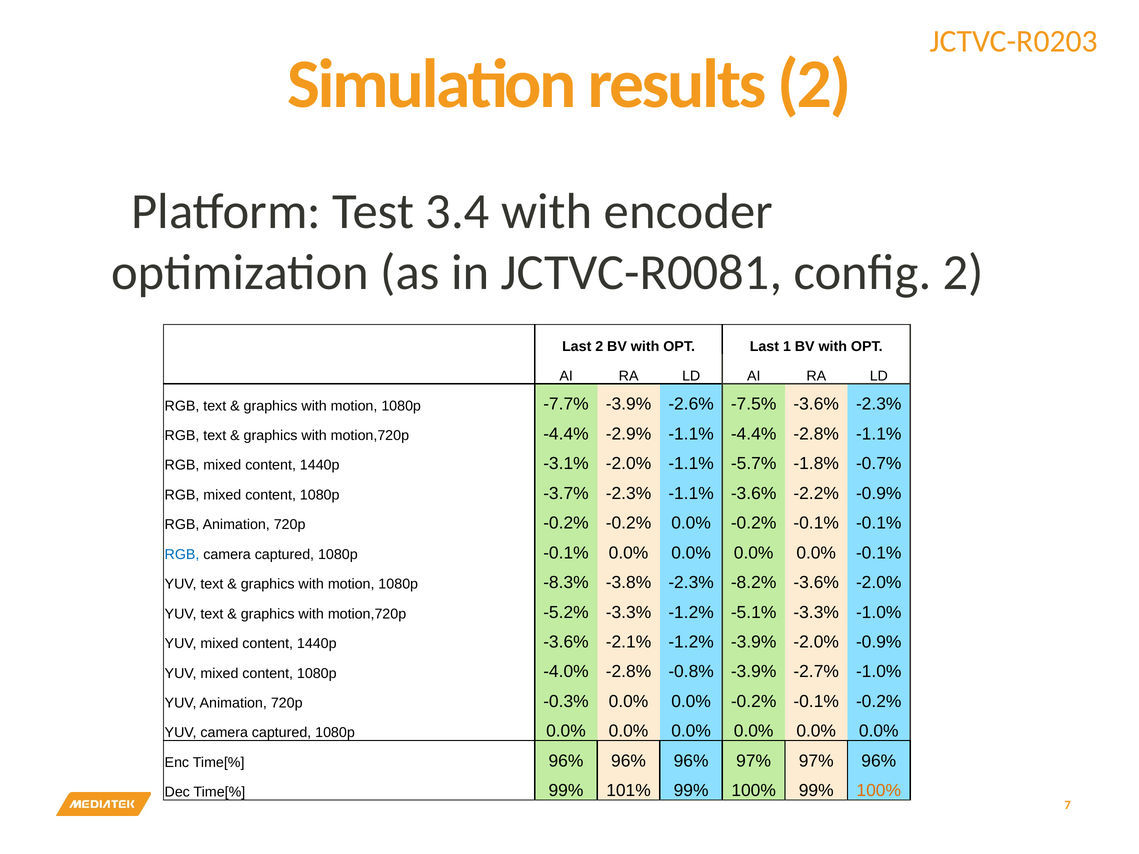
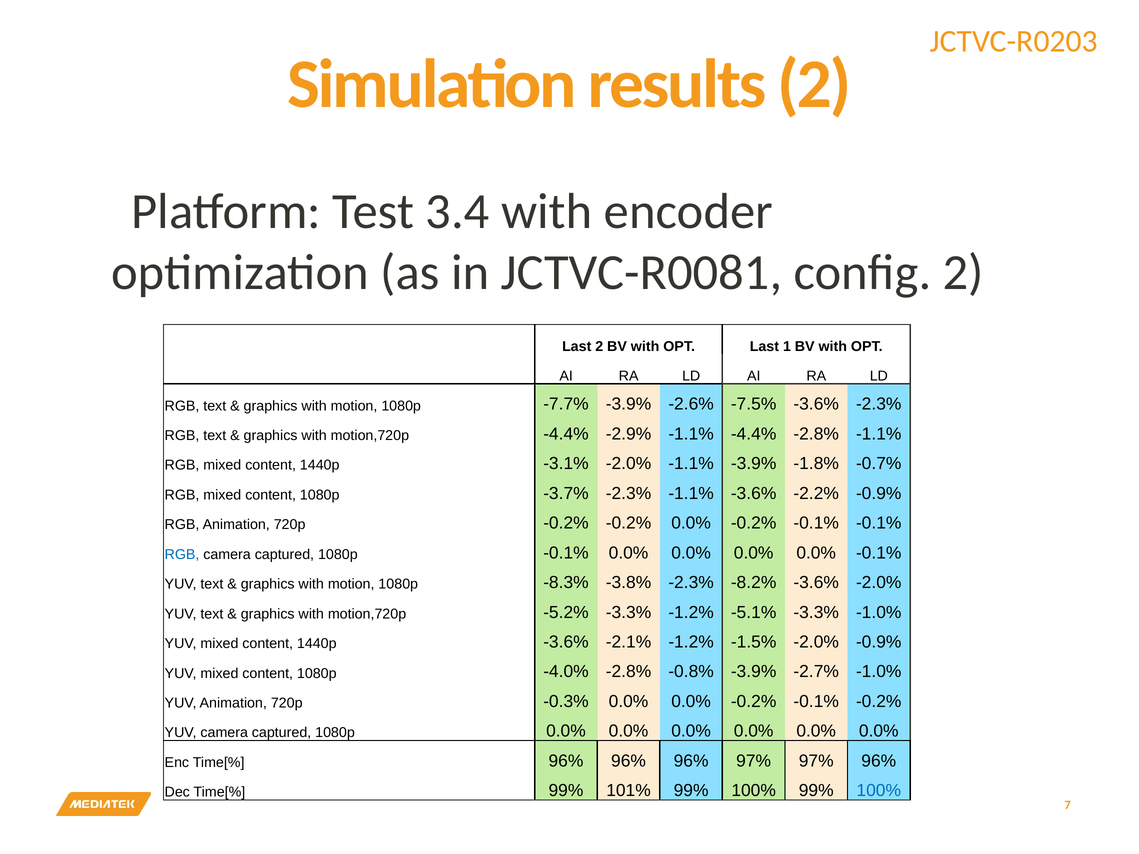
-1.1% -5.7%: -5.7% -> -3.9% (754, 464)
-1.2% -3.9%: -3.9% -> -1.5% (754, 642)
100% colour: orange -> blue (879, 791)
